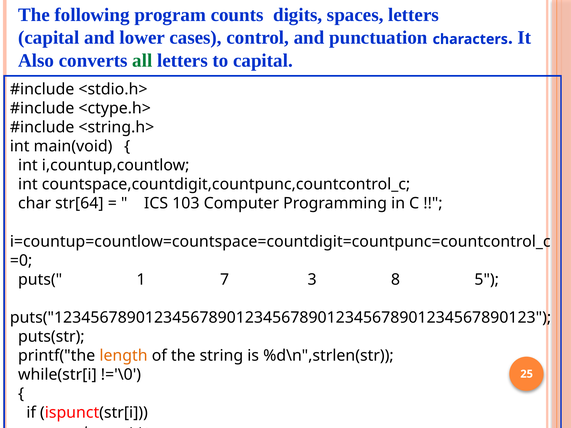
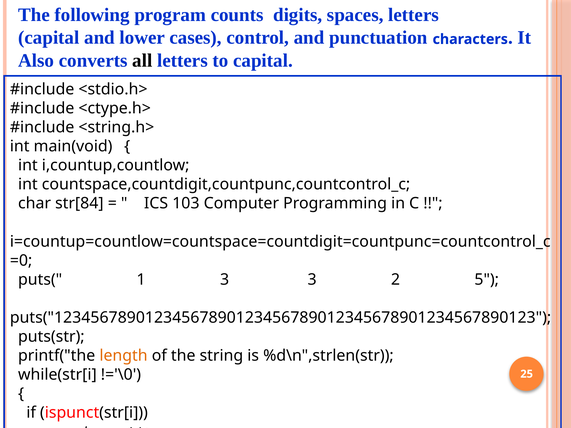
all colour: green -> black (142, 61)
str[64: str[64 -> str[84 (79, 204)
1 7: 7 -> 3 (225, 280)
8: 8 -> 2 (395, 280)
